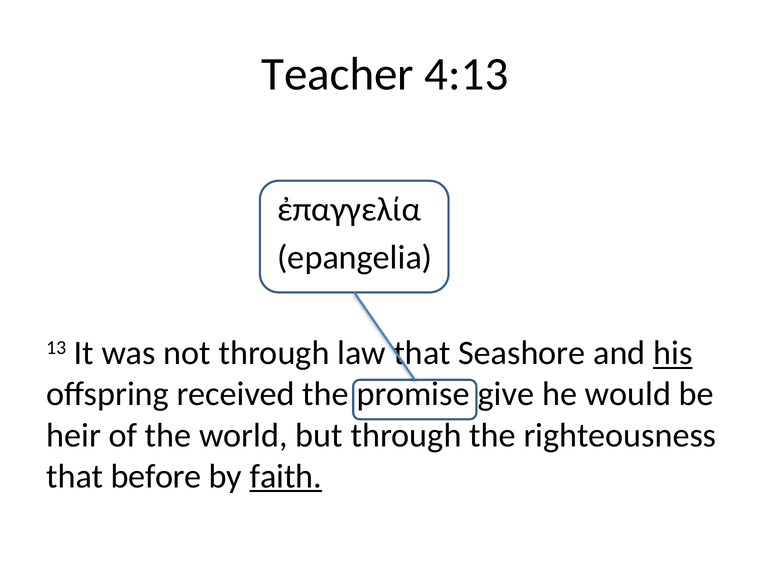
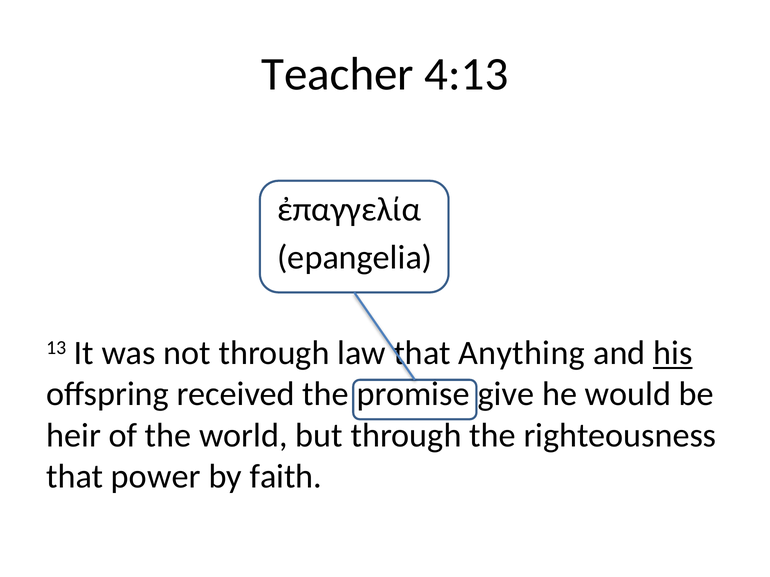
Seashore: Seashore -> Anything (522, 353)
before: before -> power (156, 477)
faith underline: present -> none (286, 477)
